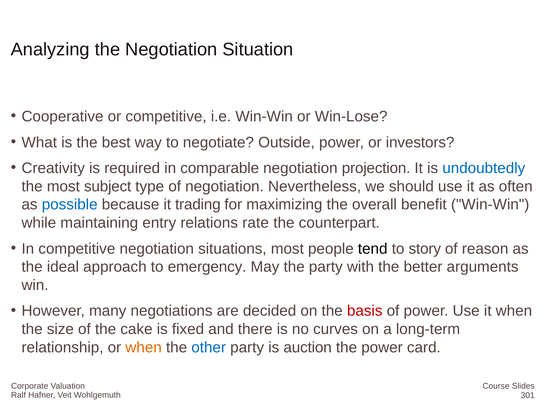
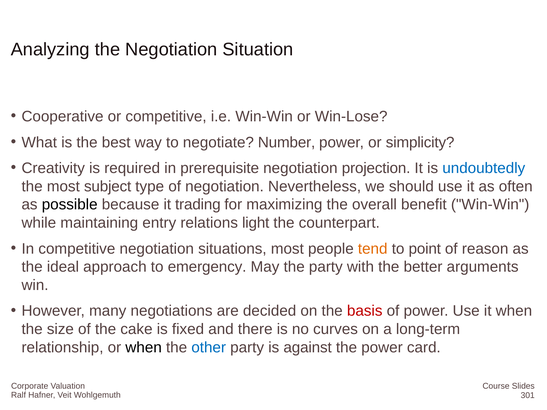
Outside: Outside -> Number (287, 142)
investors: investors -> simplicity (420, 142)
comparable: comparable -> prerequisite (220, 168)
possible colour: blue -> black (70, 205)
rate: rate -> light (256, 223)
tend colour: black -> orange (373, 249)
story: story -> point (425, 249)
when colour: orange -> black (144, 348)
auction: auction -> against (308, 348)
